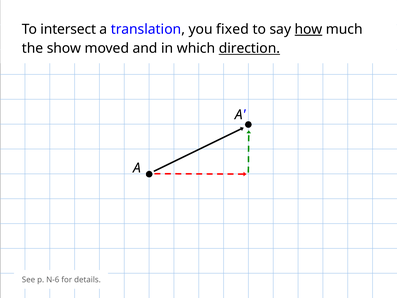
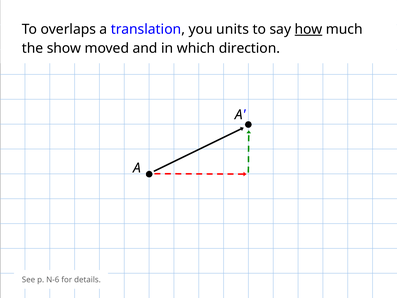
intersect: intersect -> overlaps (68, 29)
fixed: fixed -> units (233, 29)
direction underline: present -> none (249, 48)
